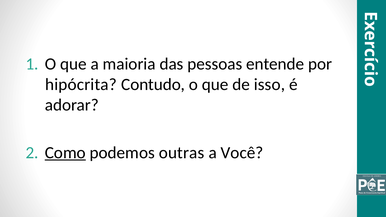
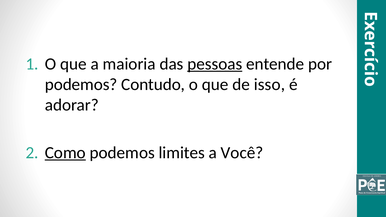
pessoas underline: none -> present (215, 64)
hipócrita: hipócrita -> podemos (81, 84)
outras: outras -> limites (182, 153)
